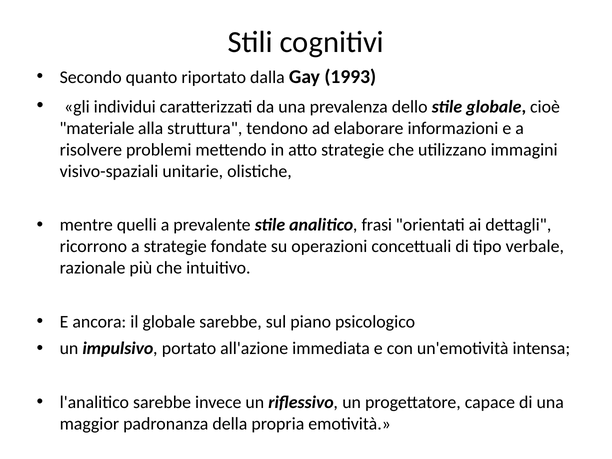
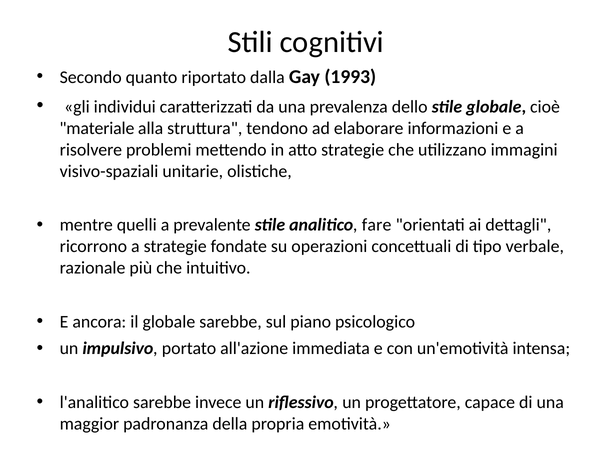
frasi: frasi -> fare (377, 225)
